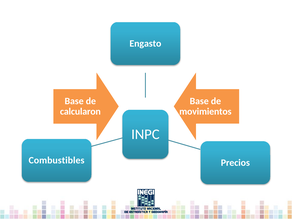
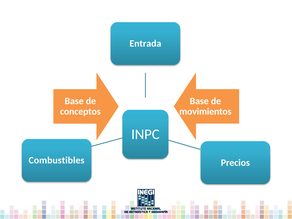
Engasto: Engasto -> Entrada (145, 44)
calcularon: calcularon -> conceptos (80, 112)
